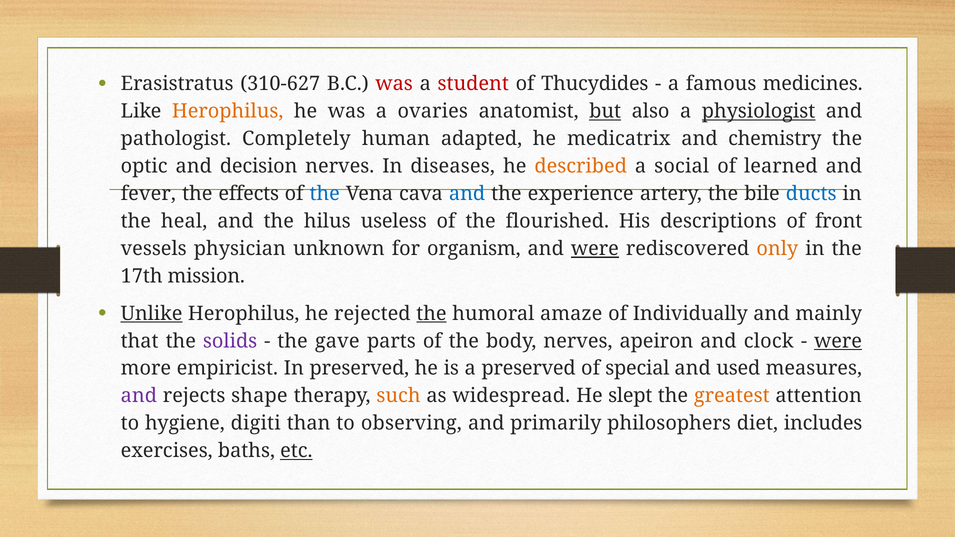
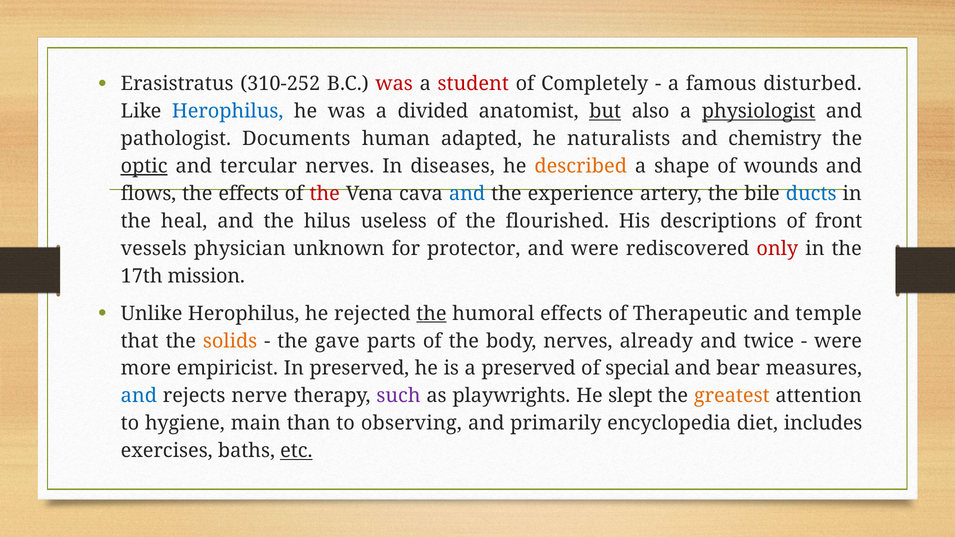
310-627: 310-627 -> 310-252 (280, 84)
Thucydides: Thucydides -> Completely (595, 84)
medicines: medicines -> disturbed (812, 84)
Herophilus colour: orange -> blue (228, 111)
ovaries: ovaries -> divided (433, 111)
Completely: Completely -> Documents (296, 139)
medicatrix: medicatrix -> naturalists (619, 139)
optic underline: none -> present (144, 166)
decision: decision -> tercular (258, 166)
social: social -> shape (682, 166)
learned: learned -> wounds (781, 166)
fever: fever -> flows (148, 194)
the colour: blue -> red (325, 194)
organism: organism -> protector (474, 249)
were underline: present -> none (595, 249)
only colour: orange -> red (777, 249)
Unlike underline: present -> none (152, 314)
humoral amaze: amaze -> effects (571, 314)
Individually: Individually -> Therapeutic (690, 314)
mainly: mainly -> temple (829, 314)
solids colour: purple -> orange (230, 341)
apeiron: apeiron -> already (656, 341)
clock: clock -> twice (769, 341)
were underline: present -> none (838, 341)
used: used -> bear (738, 369)
and colour: purple -> blue (139, 396)
shape: shape -> nerve (259, 396)
such colour: orange -> purple (398, 396)
widespread: widespread -> playwrights (511, 396)
digiti: digiti -> main (256, 423)
philosophers: philosophers -> encyclopedia (669, 423)
